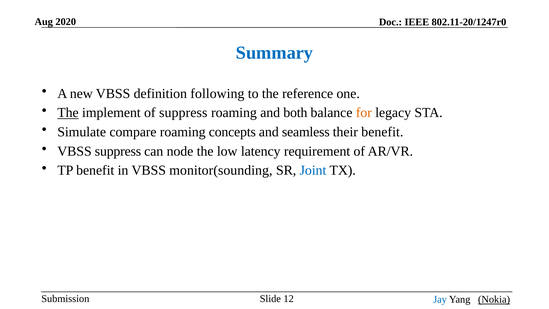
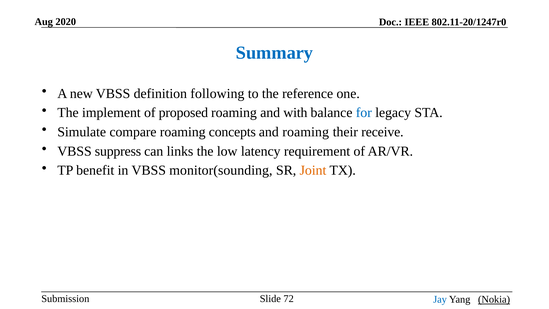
The underline: present -> none (68, 113)
of suppress: suppress -> proposed (183, 113)
both: both -> with (295, 113)
for colour: orange -> blue (364, 113)
and seamless: seamless -> roaming (306, 132)
their benefit: benefit -> receive (382, 132)
node: node -> links (180, 151)
Joint colour: blue -> orange (313, 170)
12: 12 -> 72 (289, 298)
